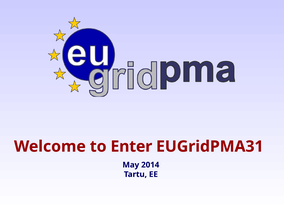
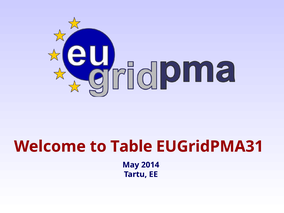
Enter: Enter -> Table (131, 146)
